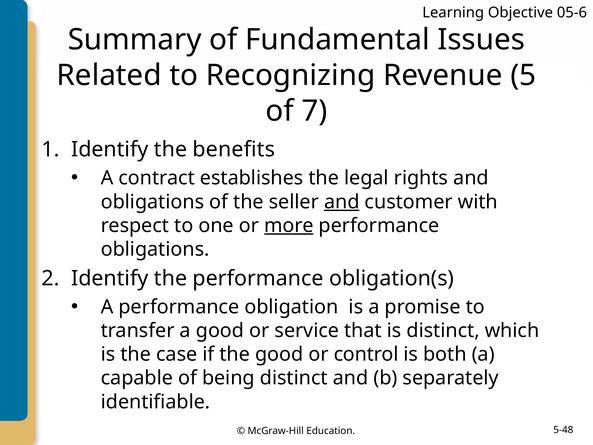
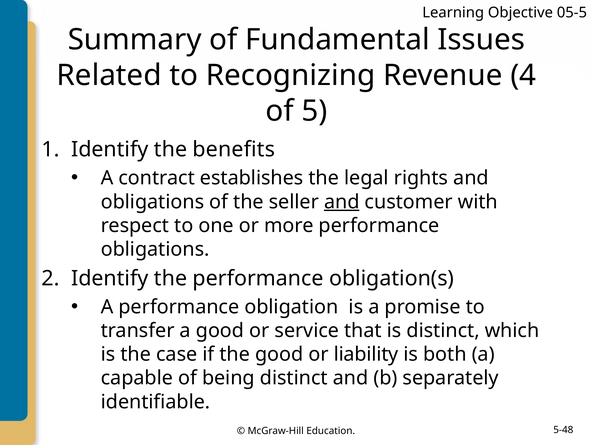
05-6: 05-6 -> 05-5 (572, 13)
5: 5 -> 4 (523, 75)
7: 7 -> 5 (314, 111)
more underline: present -> none (289, 225)
control: control -> liability (366, 354)
